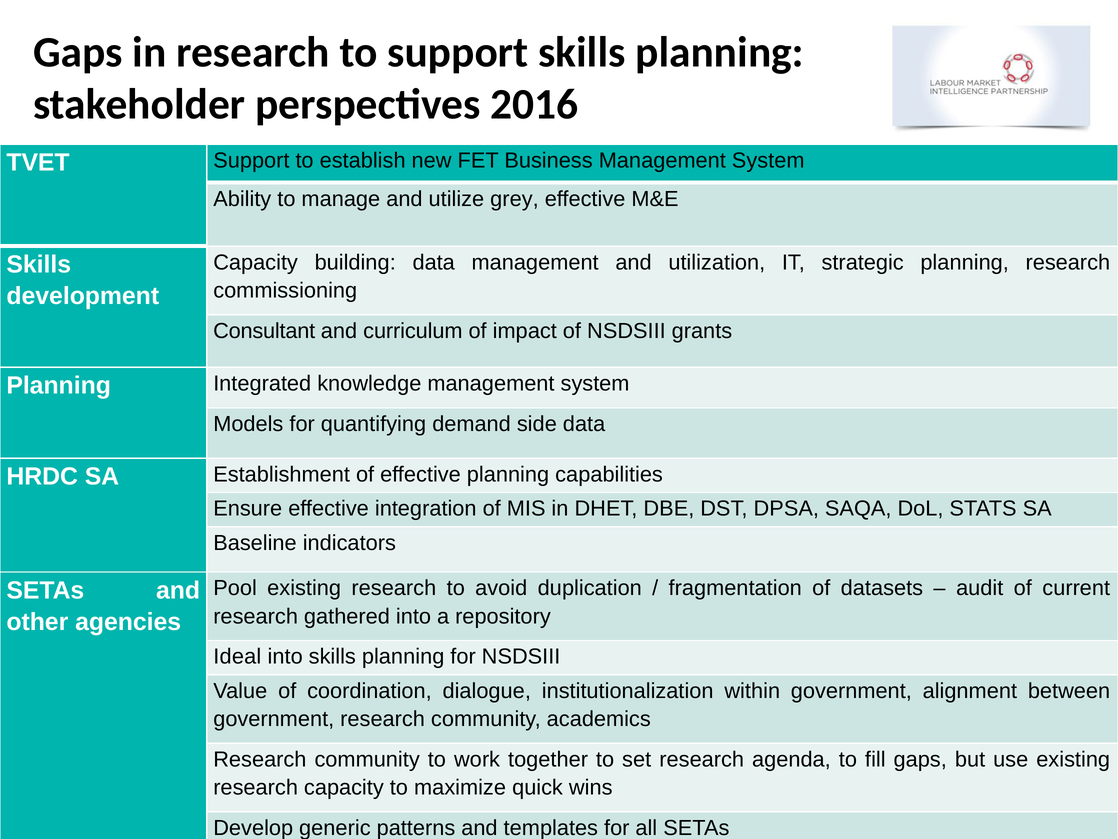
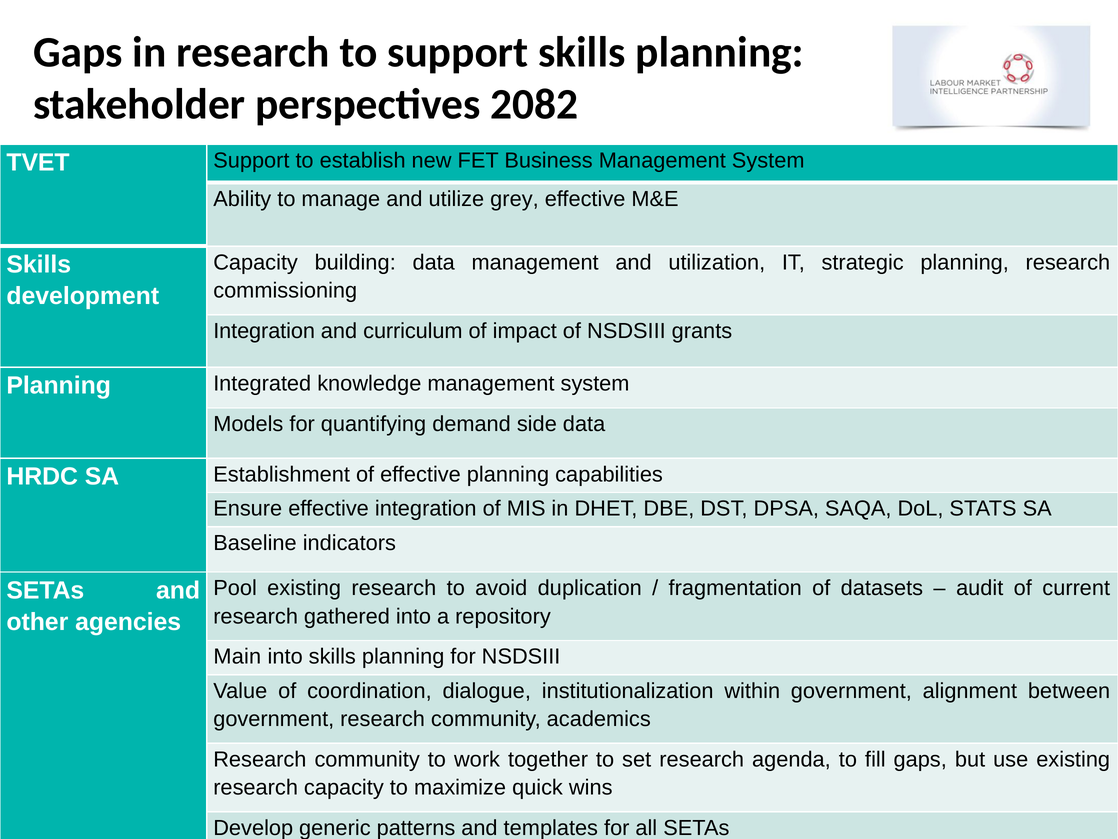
2016: 2016 -> 2082 (534, 104)
Consultant: Consultant -> Integration (264, 331)
Ideal: Ideal -> Main (237, 656)
